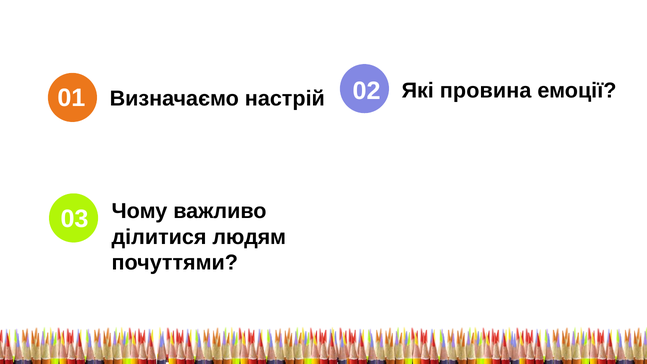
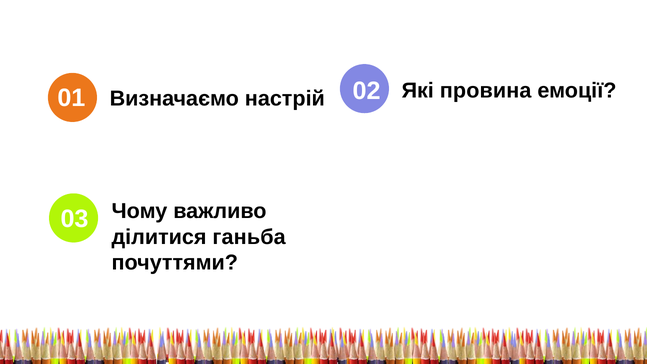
людям: людям -> ганьба (249, 237)
